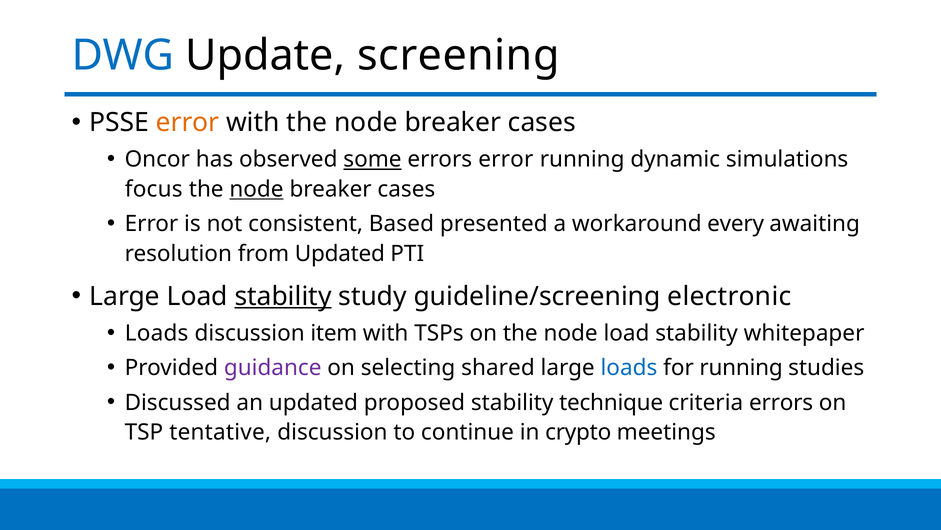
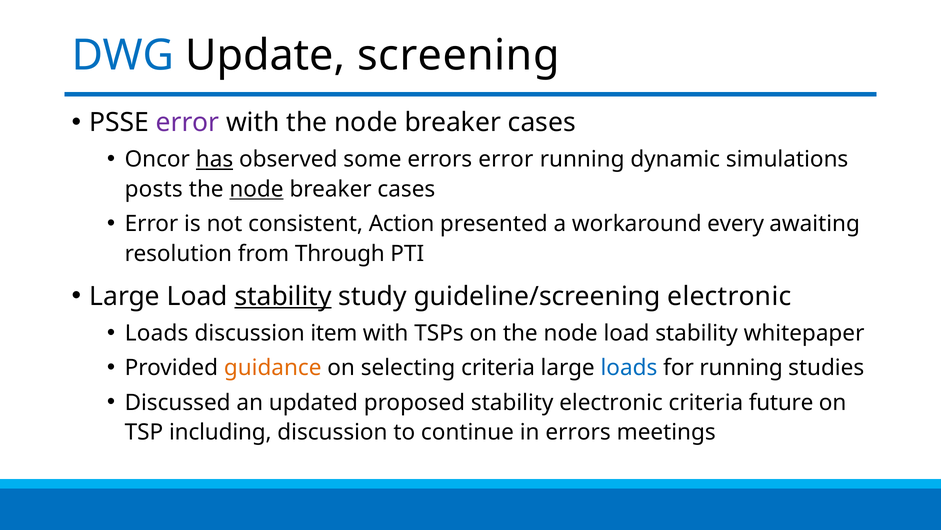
error colour: orange -> purple (188, 122)
has underline: none -> present (215, 159)
some underline: present -> none (372, 159)
focus: focus -> posts (154, 189)
Based: Based -> Action (402, 224)
from Updated: Updated -> Through (340, 253)
guidance colour: purple -> orange (273, 367)
selecting shared: shared -> criteria (498, 367)
stability technique: technique -> electronic (611, 402)
criteria errors: errors -> future (781, 402)
tentative: tentative -> including (220, 432)
in crypto: crypto -> errors (578, 432)
